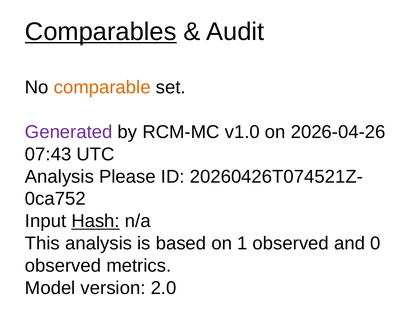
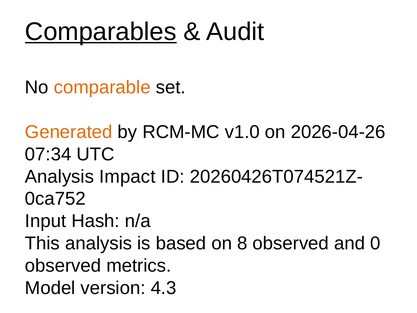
Generated colour: purple -> orange (69, 132)
07:43: 07:43 -> 07:34 (48, 154)
Please: Please -> Impact (127, 176)
Hash underline: present -> none (96, 221)
1: 1 -> 8 (242, 243)
2.0: 2.0 -> 4.3 (164, 288)
